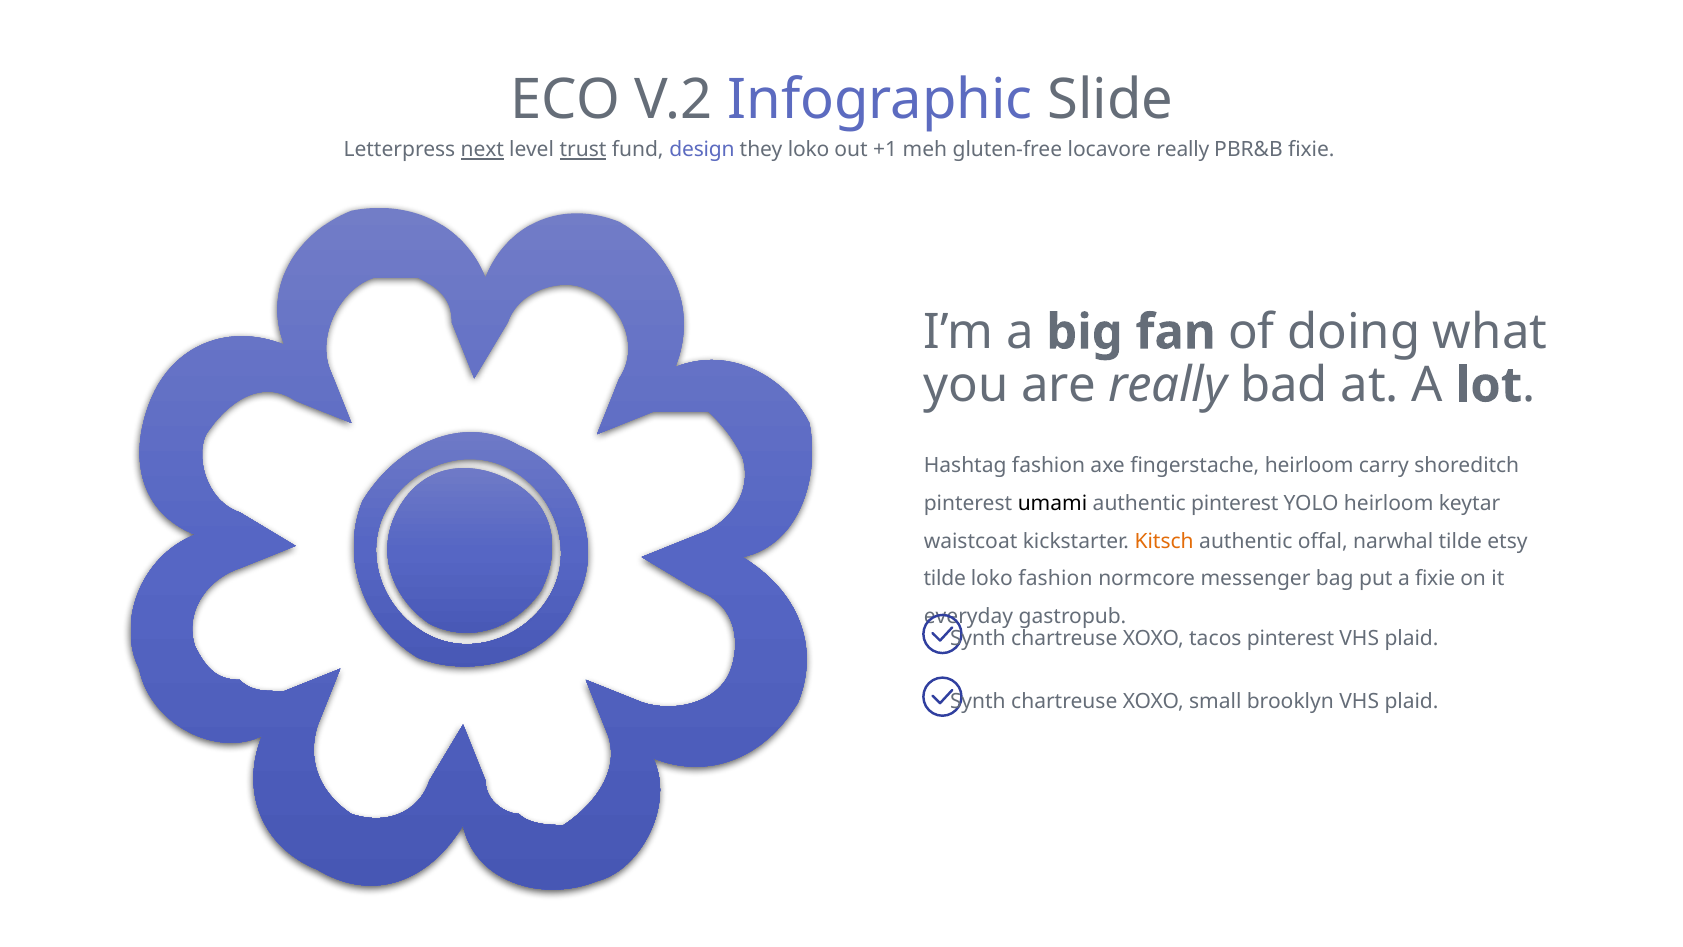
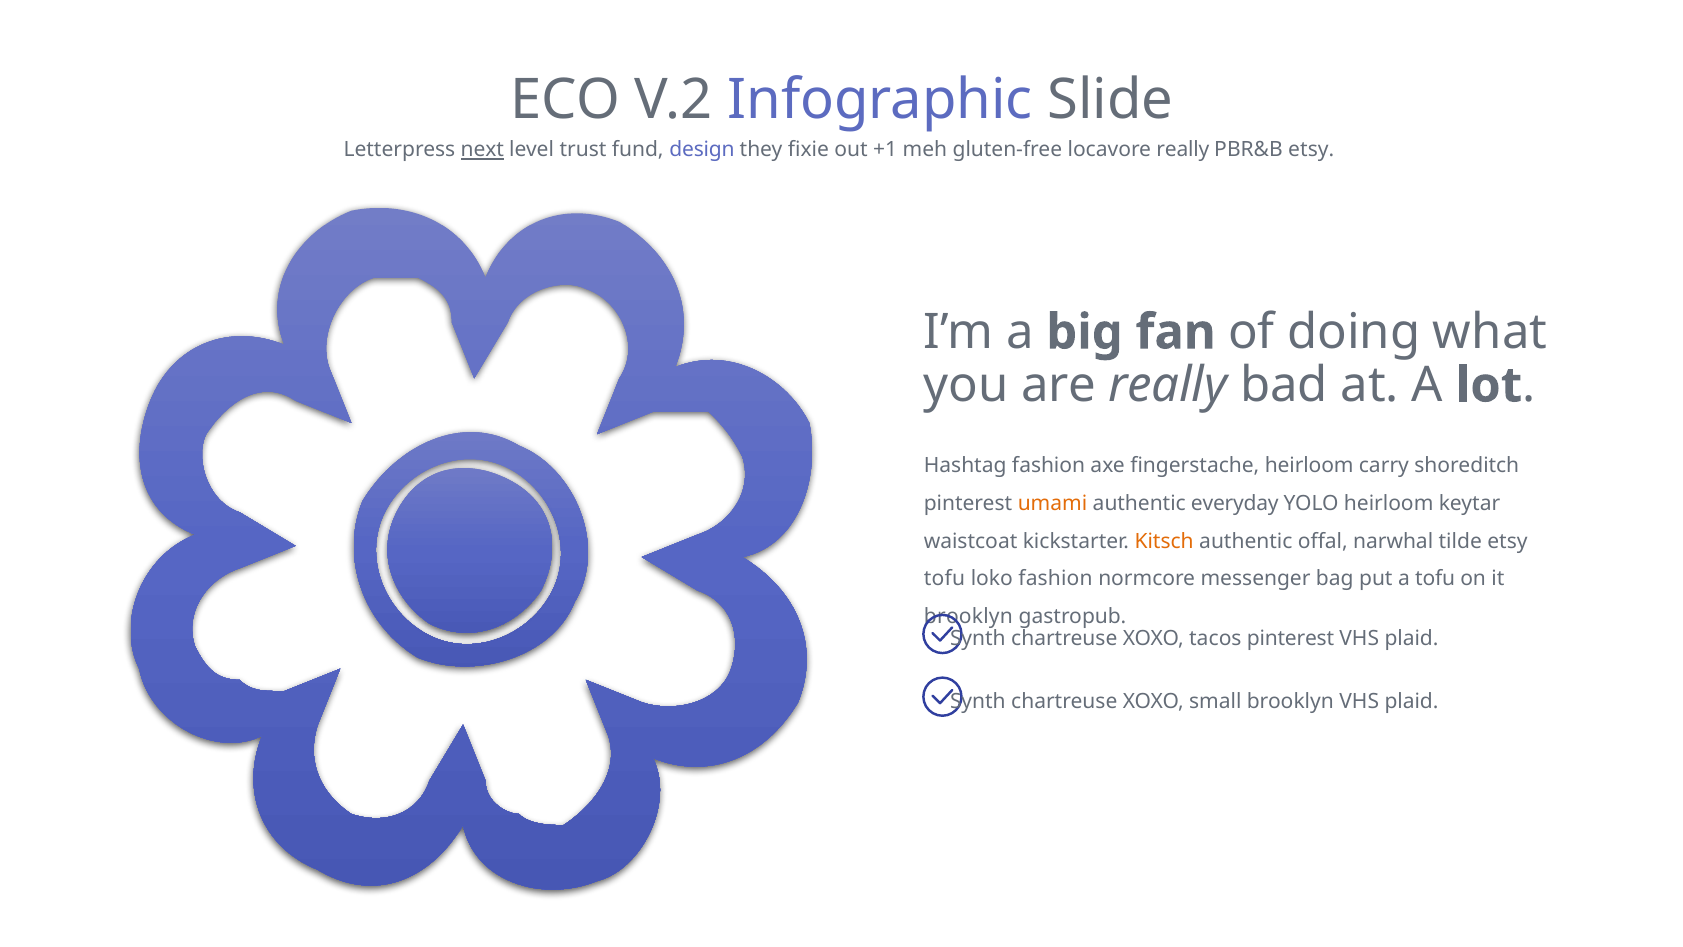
trust underline: present -> none (583, 150)
they loko: loko -> fixie (808, 150)
PBR&B fixie: fixie -> etsy (1311, 150)
umami colour: black -> orange (1052, 503)
authentic pinterest: pinterest -> everyday (1235, 503)
tilde: tilde -> tofu (944, 579)
a fixie: fixie -> tofu (1435, 579)
everyday: everyday -> brooklyn (968, 617)
